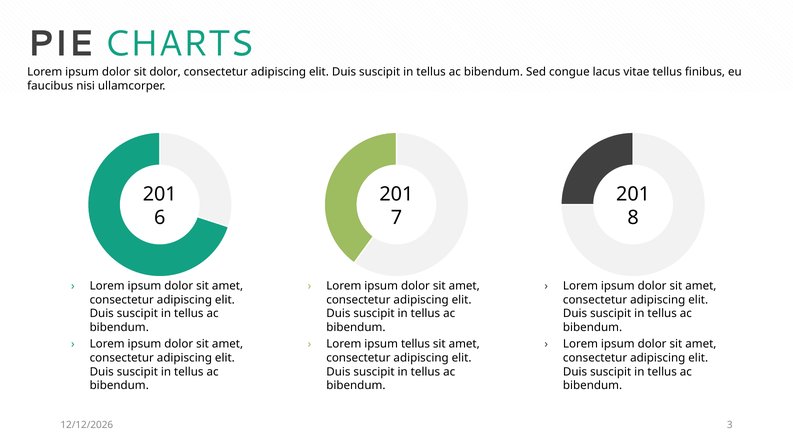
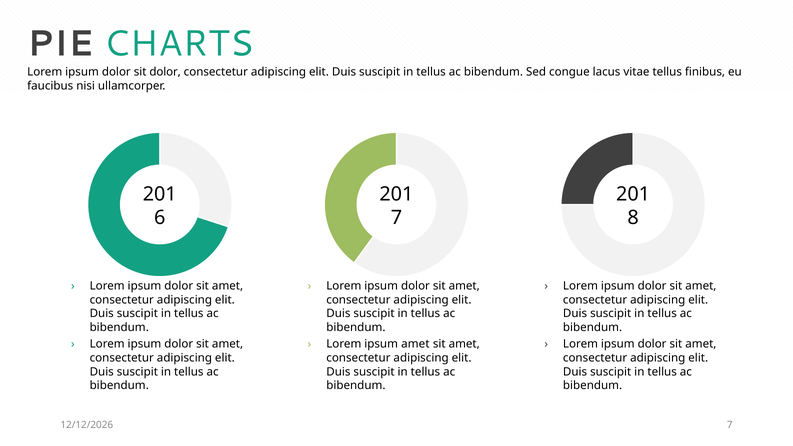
ipsum tellus: tellus -> amet (415, 344)
3: 3 -> 7 (730, 425)
